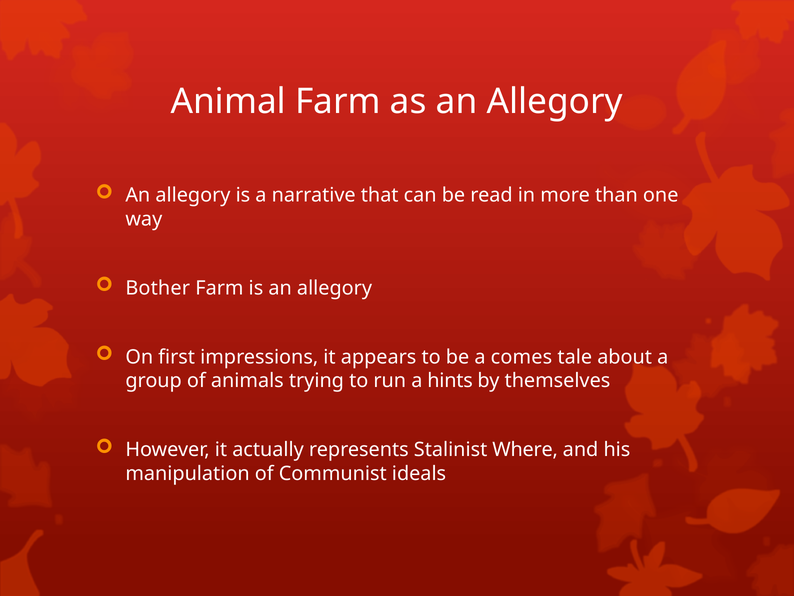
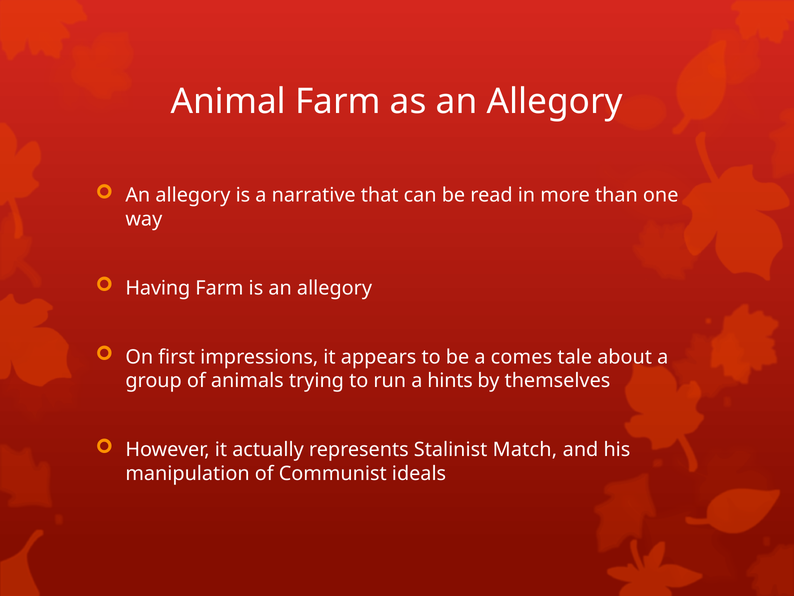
Bother: Bother -> Having (158, 288)
Where: Where -> Match (525, 449)
